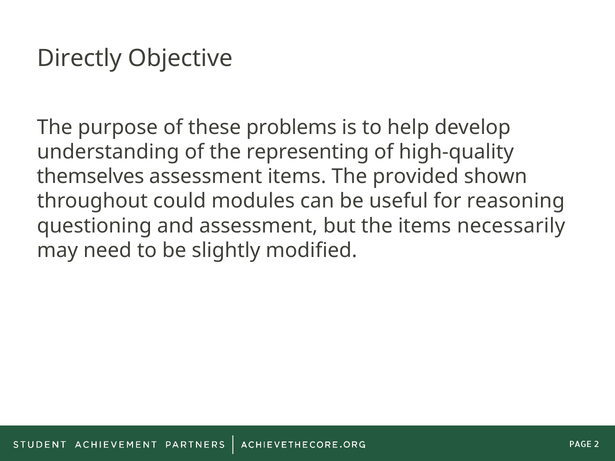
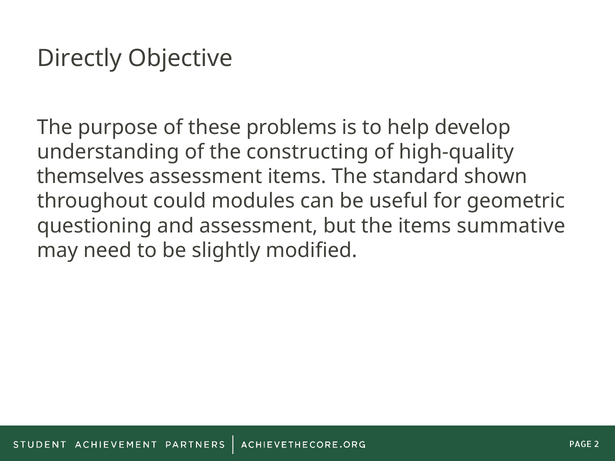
representing: representing -> constructing (308, 152)
provided: provided -> standard (416, 177)
reasoning: reasoning -> geometric (516, 201)
necessarily: necessarily -> summative (511, 226)
